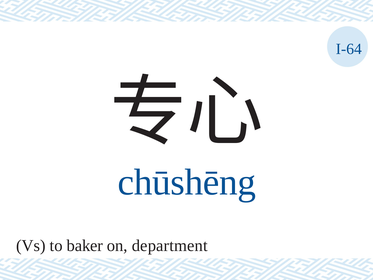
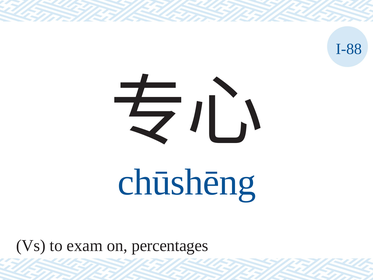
I-64: I-64 -> I-88 (349, 49)
baker: baker -> exam (85, 245)
department: department -> percentages (170, 245)
